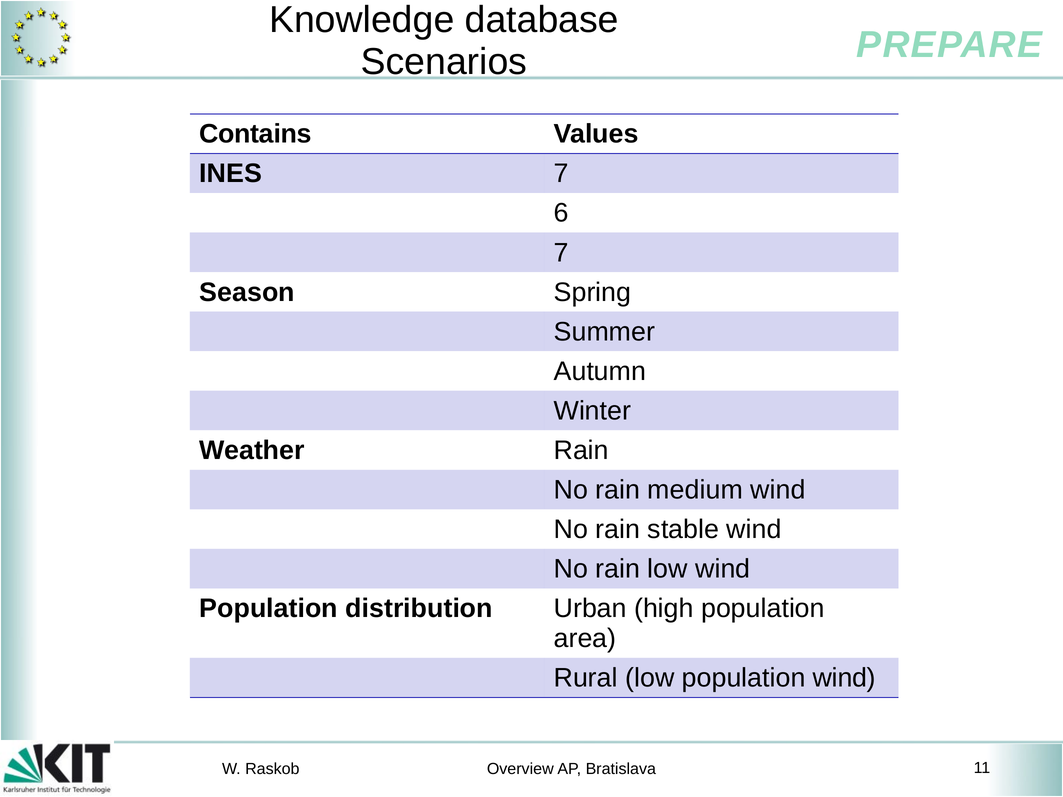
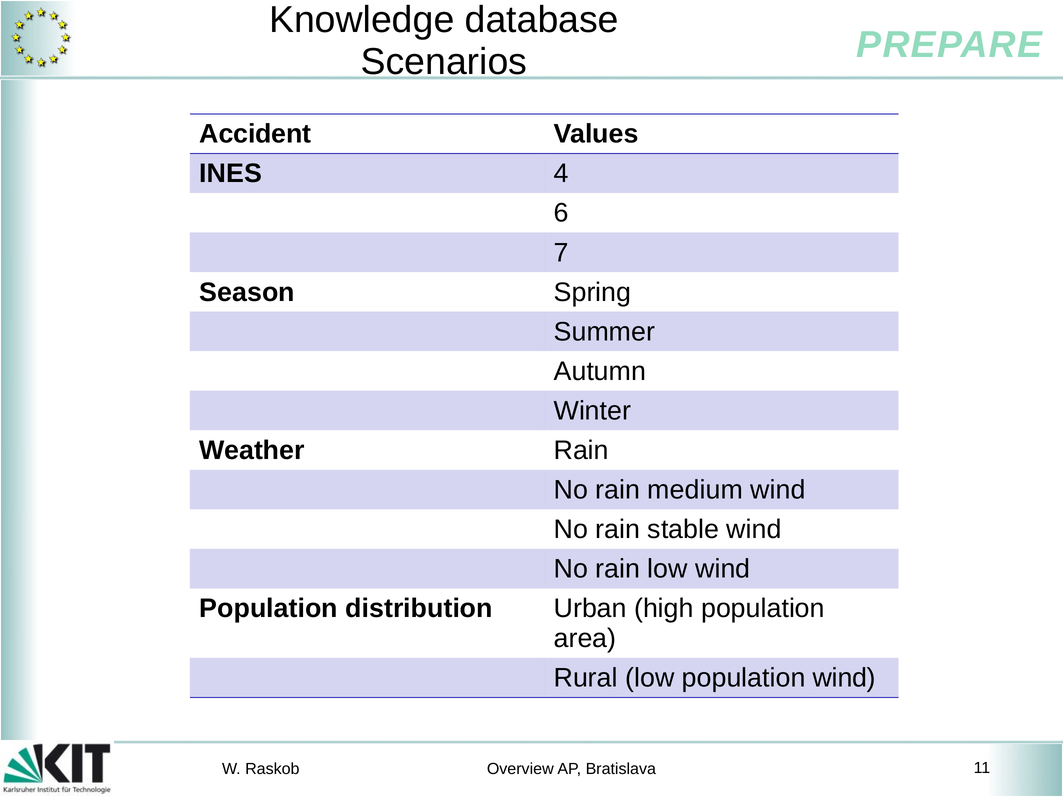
Contains: Contains -> Accident (255, 134)
INES 7: 7 -> 4 (561, 174)
